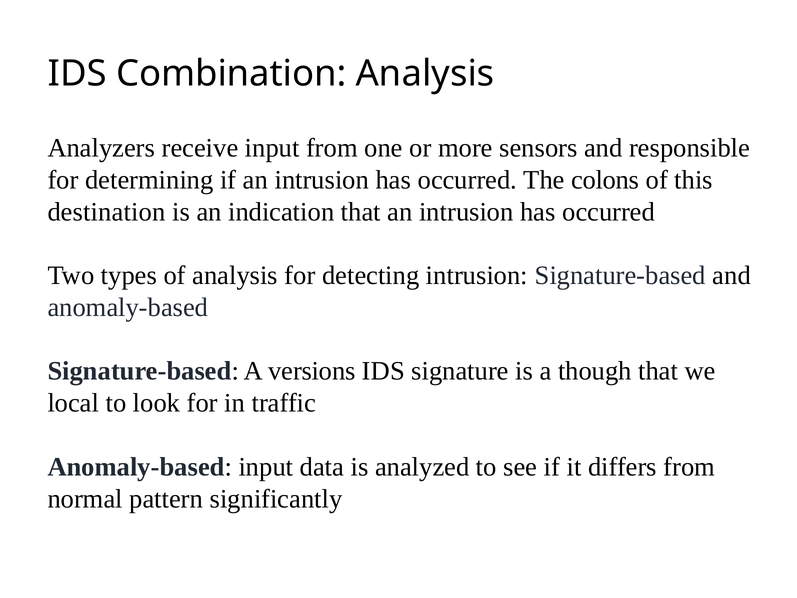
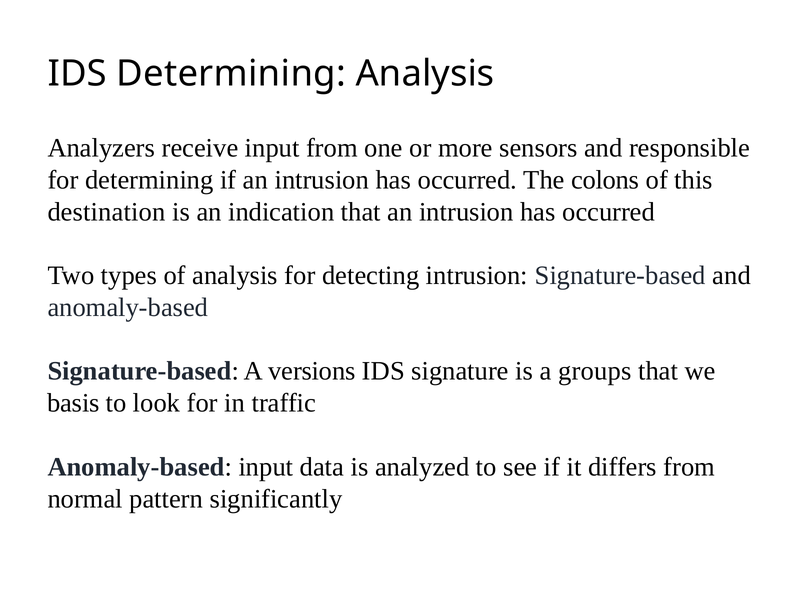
IDS Combination: Combination -> Determining (231, 74)
though: though -> groups (595, 371)
local: local -> basis (73, 403)
